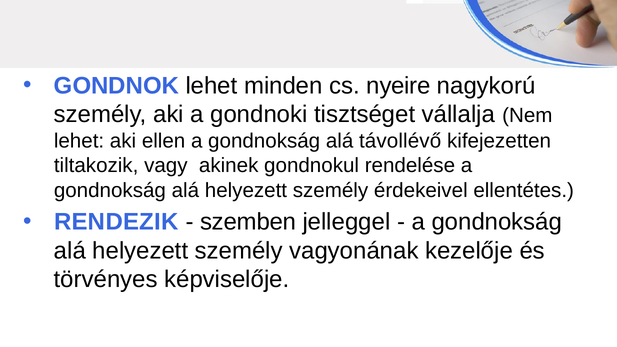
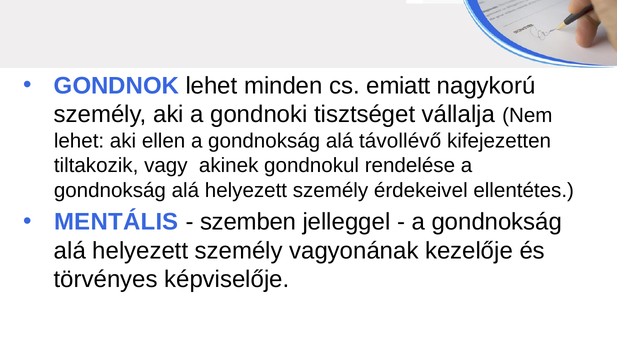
nyeire: nyeire -> emiatt (398, 86)
RENDEZIK: RENDEZIK -> MENTÁLIS (116, 222)
